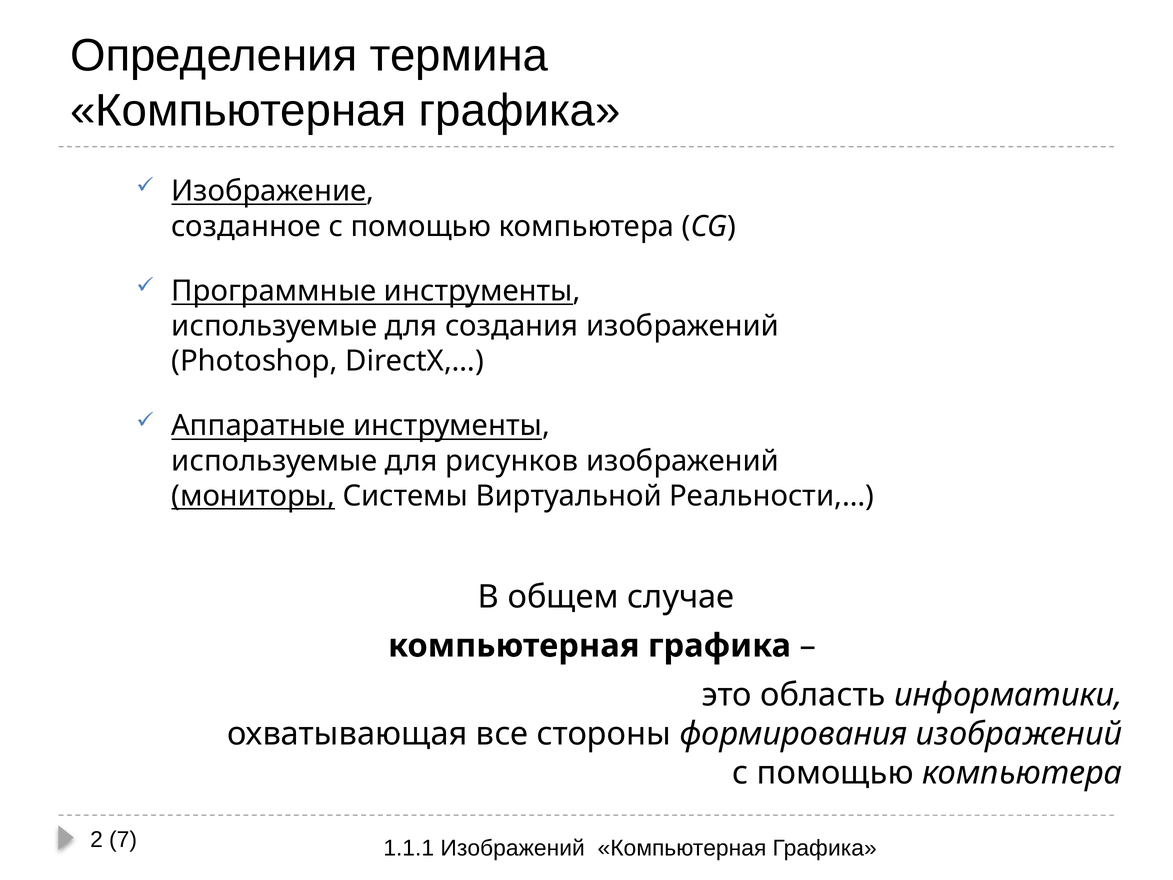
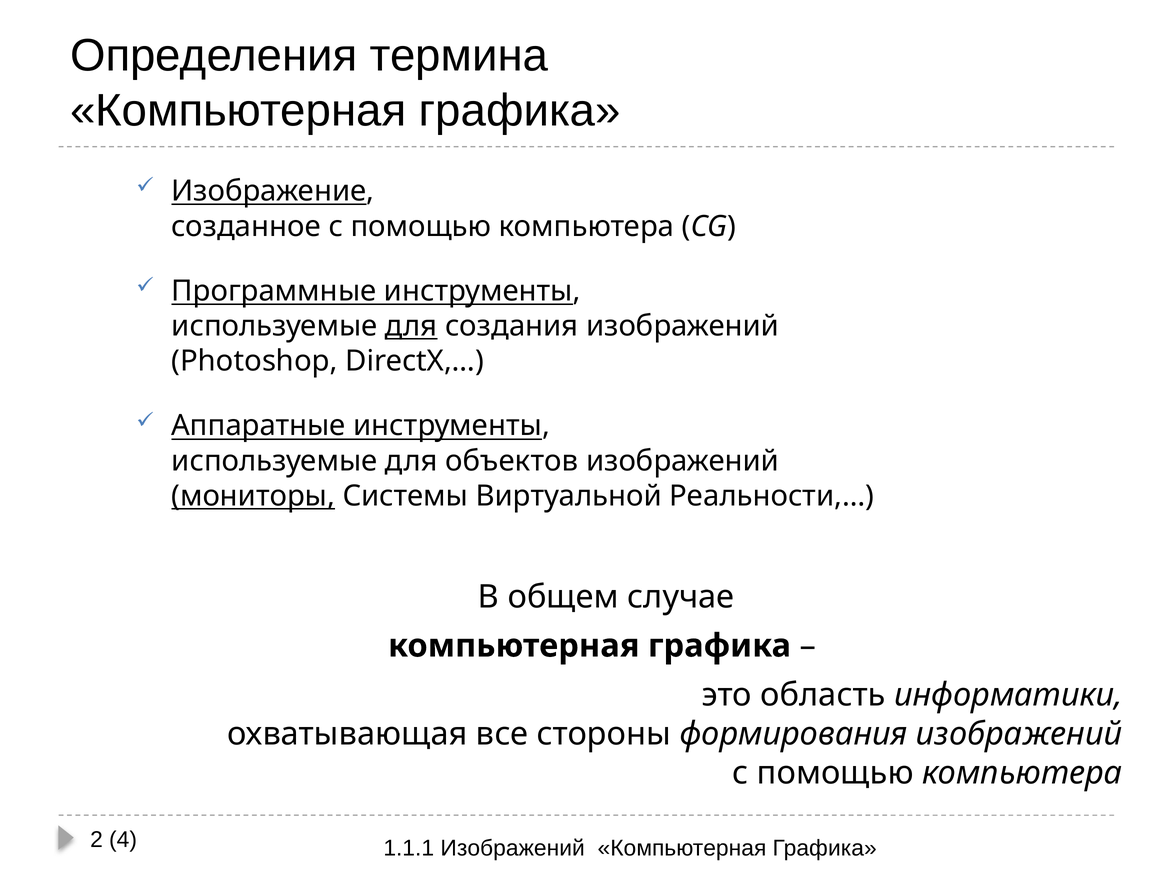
для underline: none -> present (411, 326)
рисунков: рисунков -> объектов (512, 461)
7: 7 -> 4 (123, 840)
